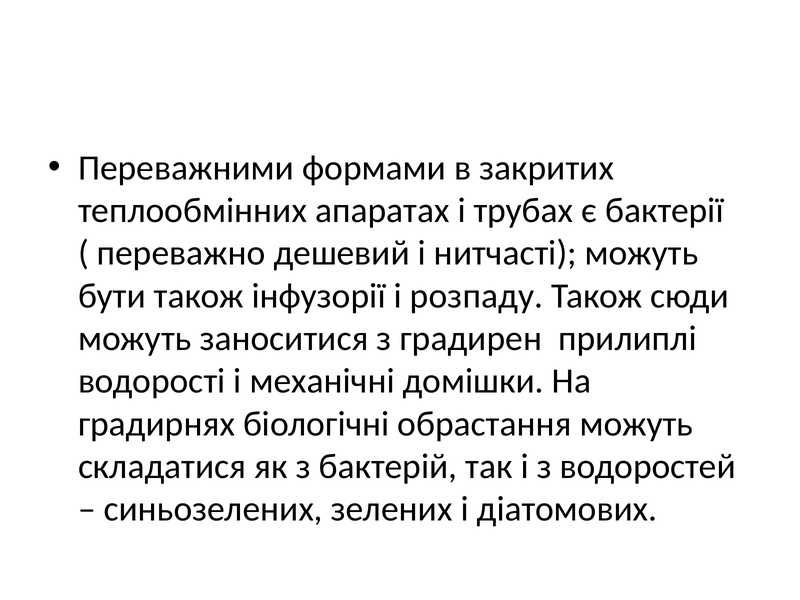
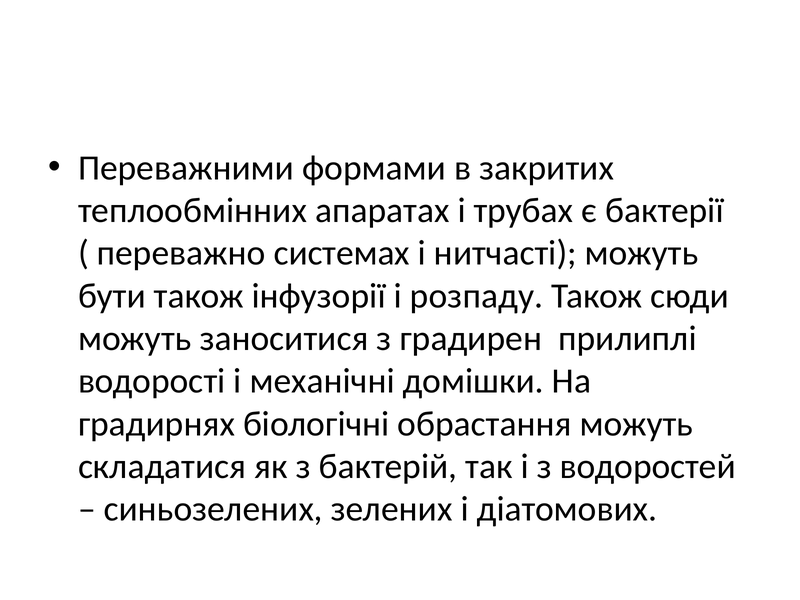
дешевий: дешевий -> системах (342, 253)
